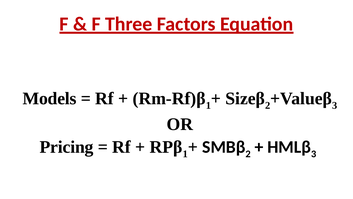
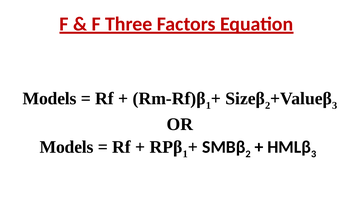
Pricing: Pricing -> Models (67, 147)
